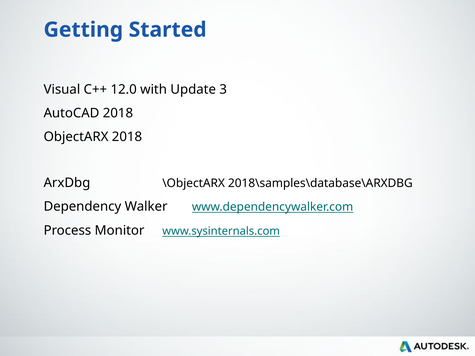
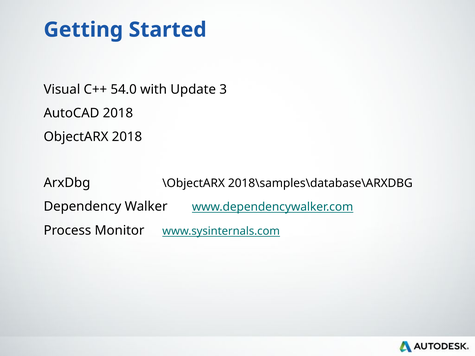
12.0: 12.0 -> 54.0 (124, 90)
